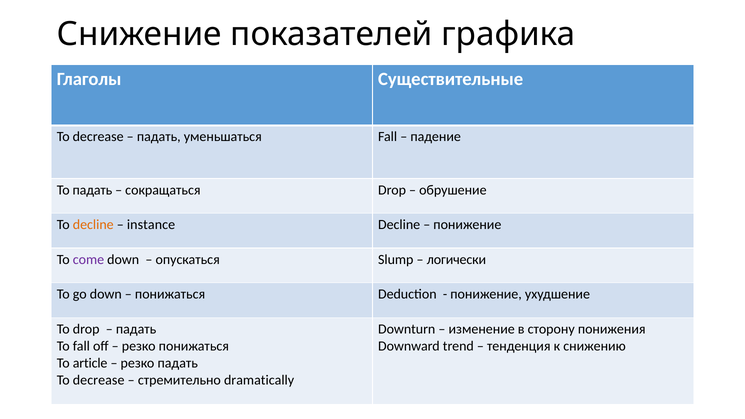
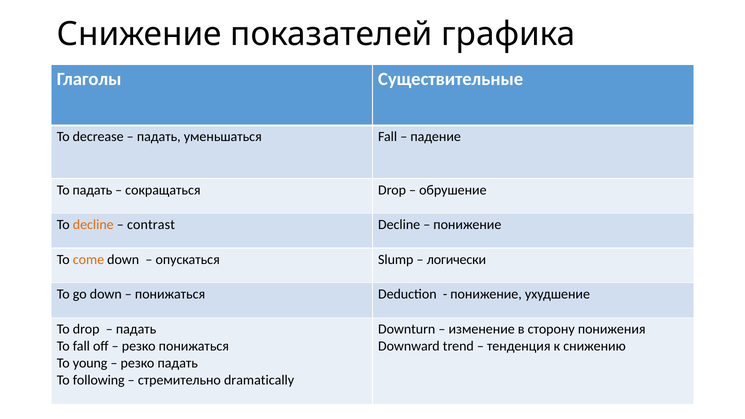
instance: instance -> contrast (151, 225)
come colour: purple -> orange (88, 260)
article: article -> young (90, 363)
decrease: decrease -> following (99, 380)
